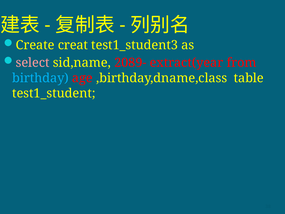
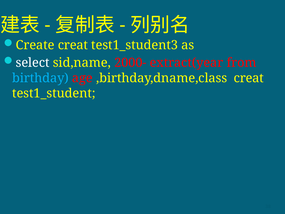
select colour: pink -> white (33, 63)
2089-: 2089- -> 2000- (130, 63)
,birthday,dname,class table: table -> creat (249, 78)
